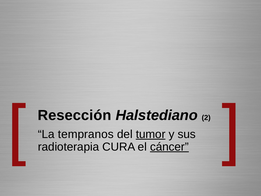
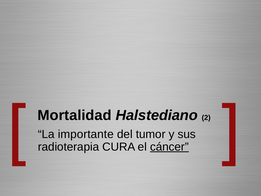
Resección: Resección -> Mortalidad (75, 115)
tempranos: tempranos -> importante (86, 134)
tumor underline: present -> none (151, 134)
